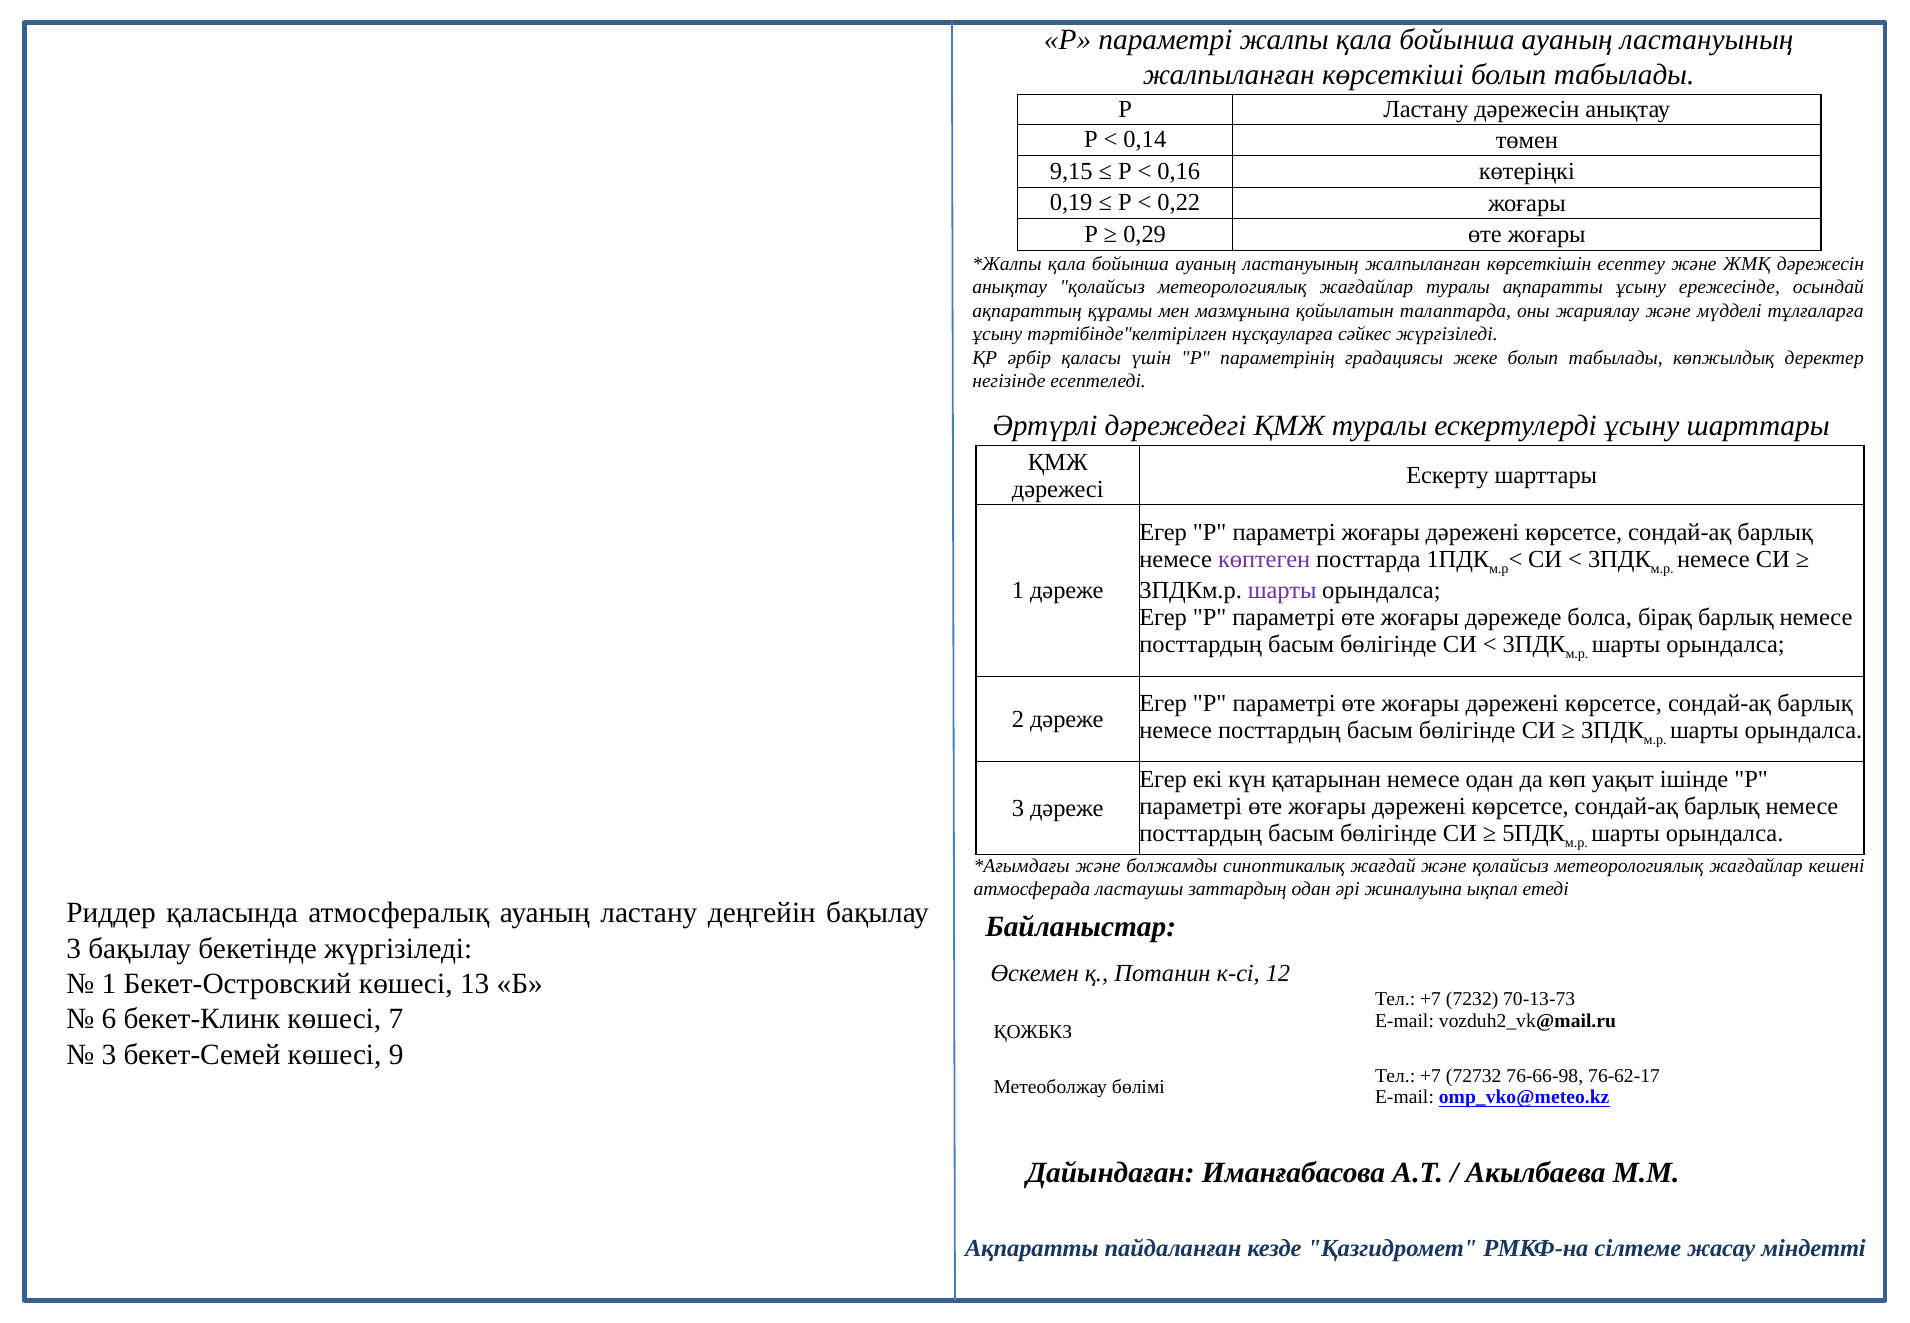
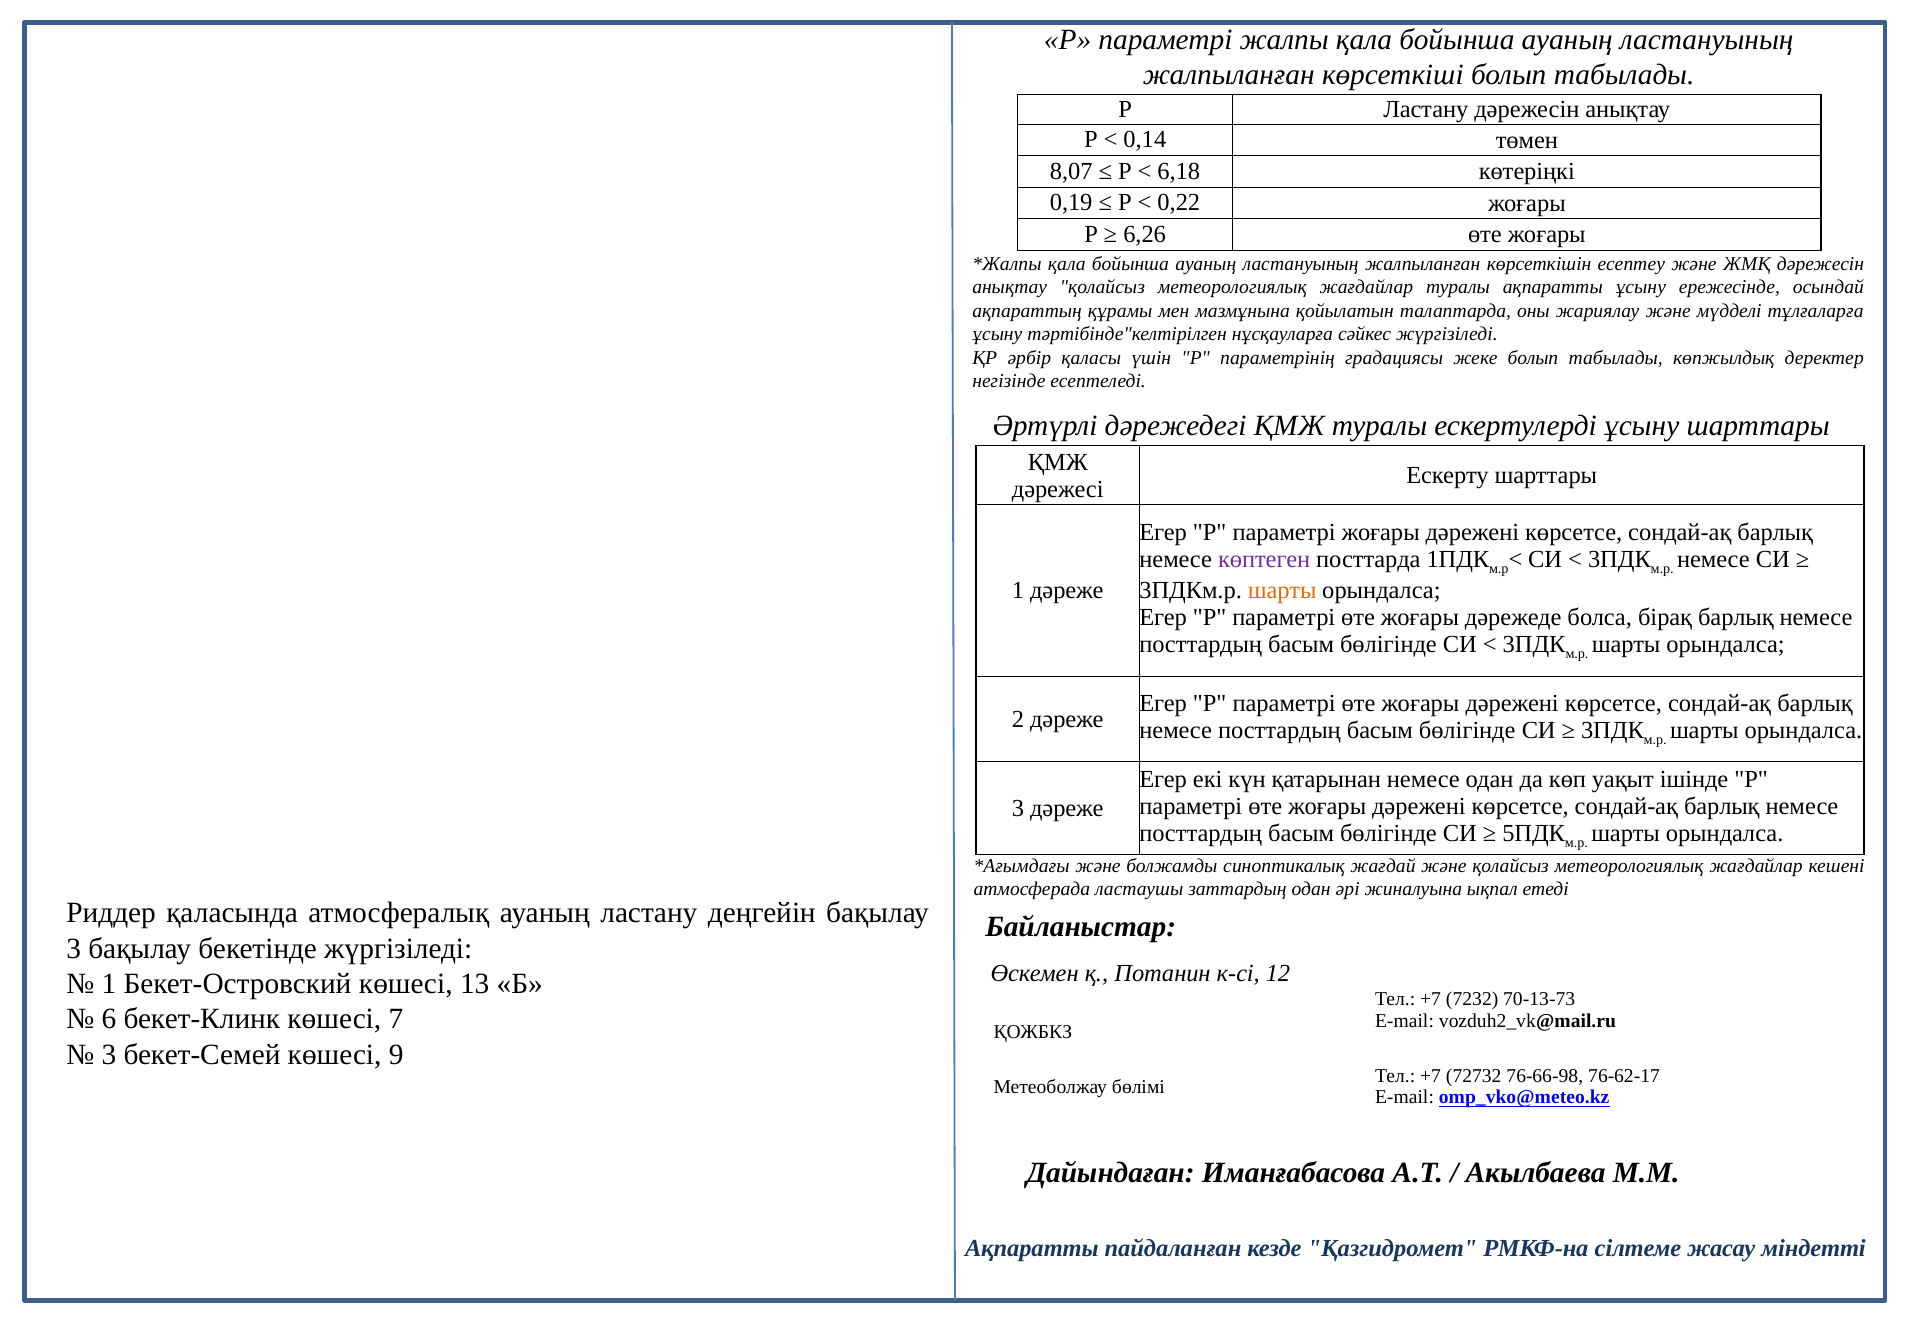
9,15: 9,15 -> 8,07 (1071, 171)
0,16: 0,16 -> 6,18 (1179, 171)
0,29: 0,29 -> 6,26 (1145, 234)
шарты colour: purple -> orange (1282, 590)
